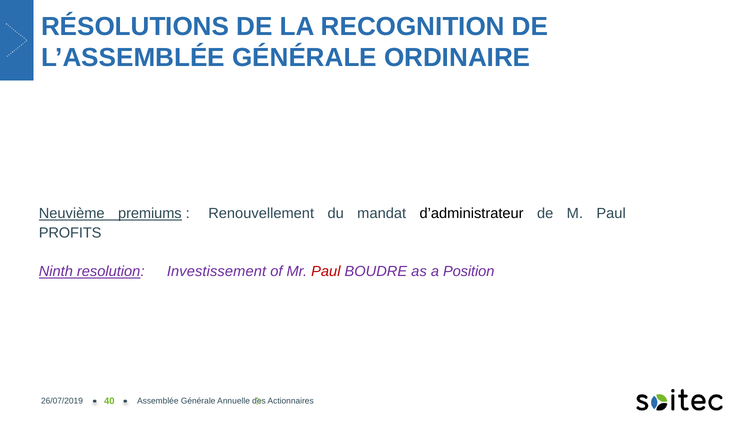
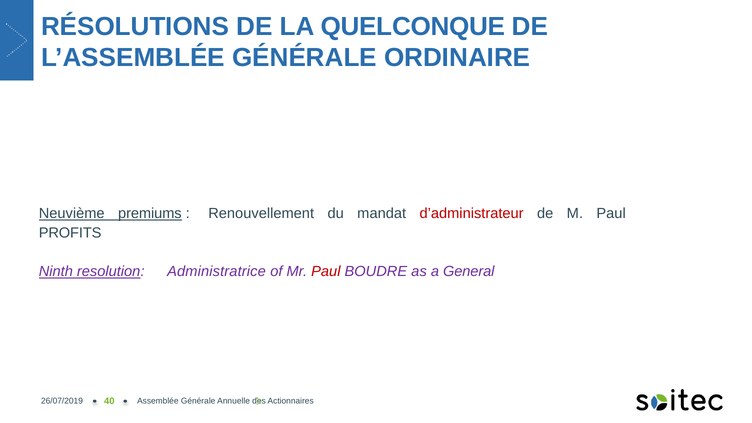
RECOGNITION: RECOGNITION -> QUELCONQUE (413, 27)
d’administrateur colour: black -> red (472, 214)
Investissement: Investissement -> Administratrice (216, 272)
Position: Position -> General (469, 272)
